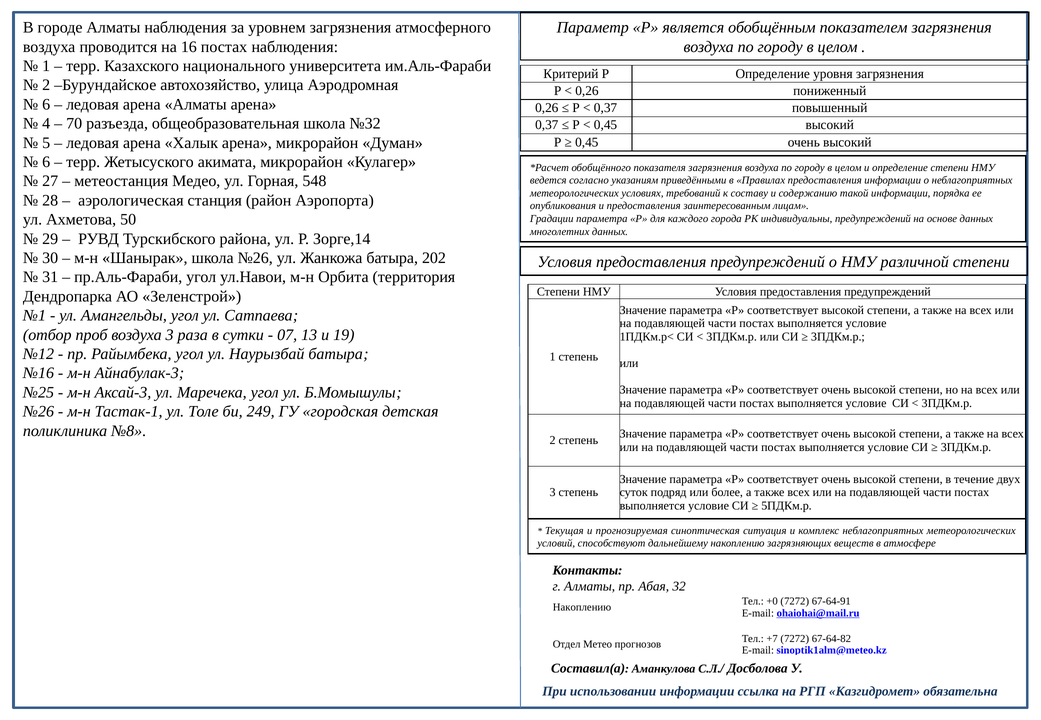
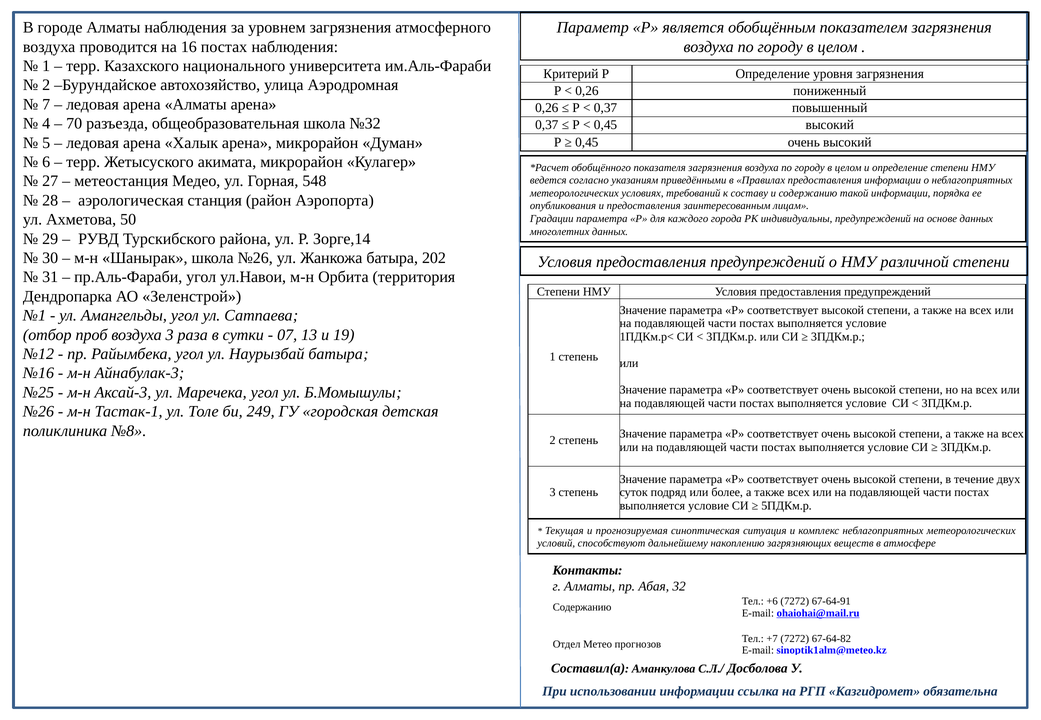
6: 6 -> 7 (46, 104)
+0: +0 -> +6 (772, 602)
Накоплению: Накоплению -> Содержанию (582, 608)
